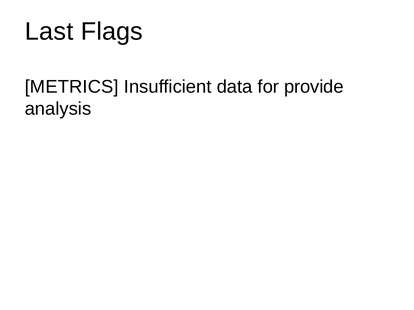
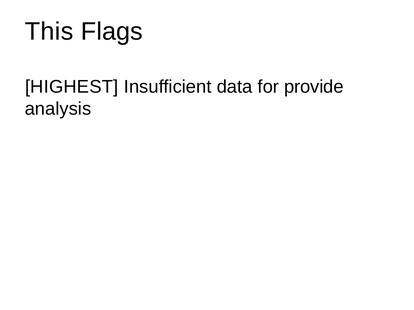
Last: Last -> This (49, 31)
METRICS: METRICS -> HIGHEST (72, 87)
